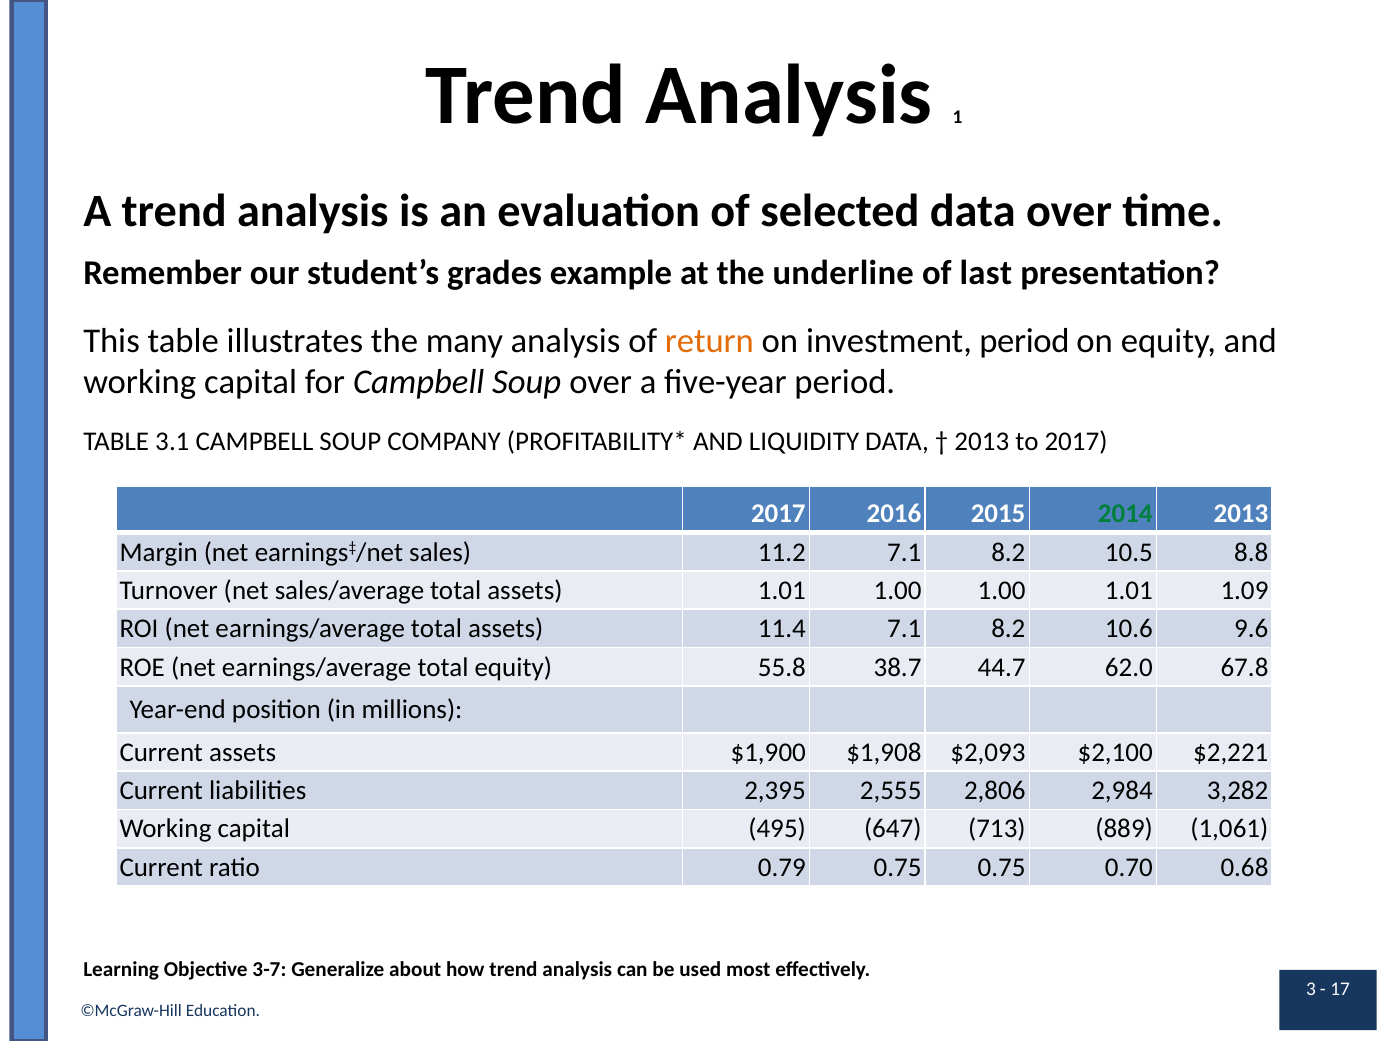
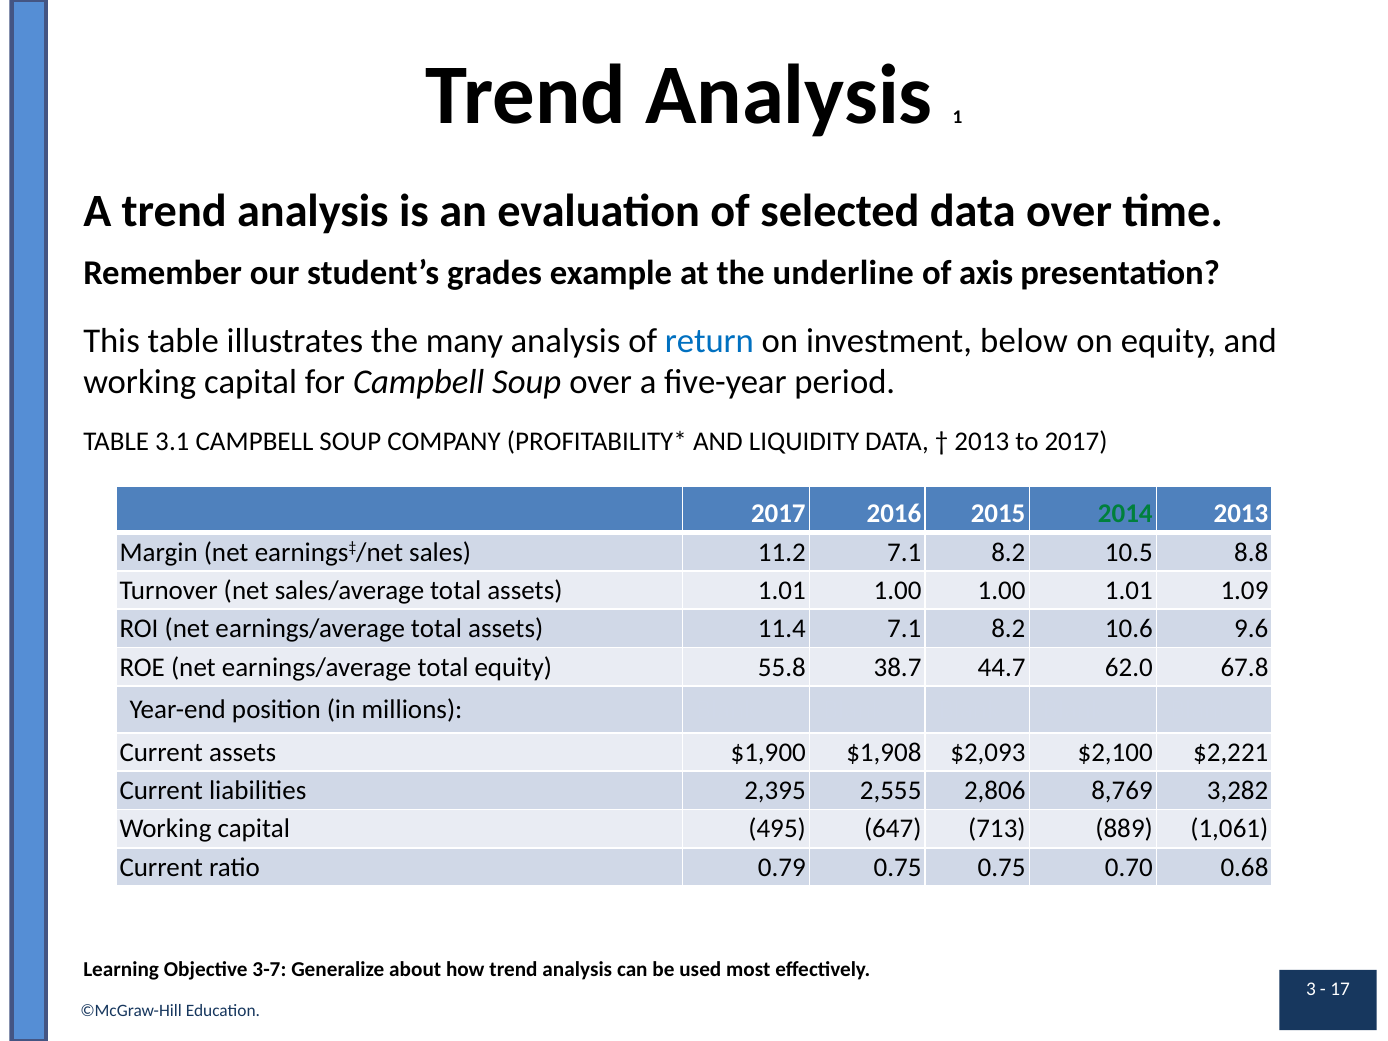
last: last -> axis (986, 273)
return colour: orange -> blue (709, 341)
investment period: period -> below (1024, 341)
2,984: 2,984 -> 8,769 (1122, 791)
